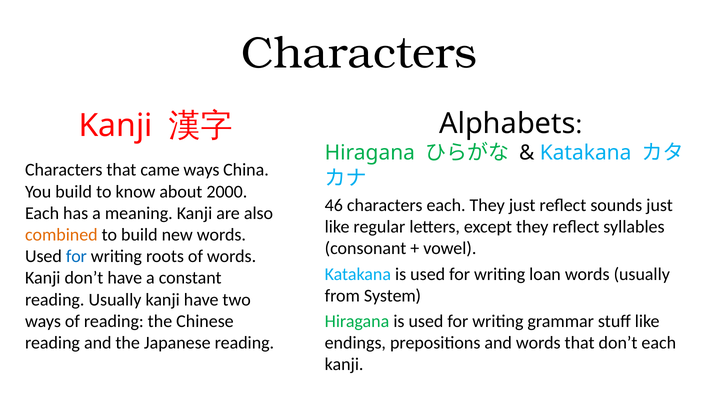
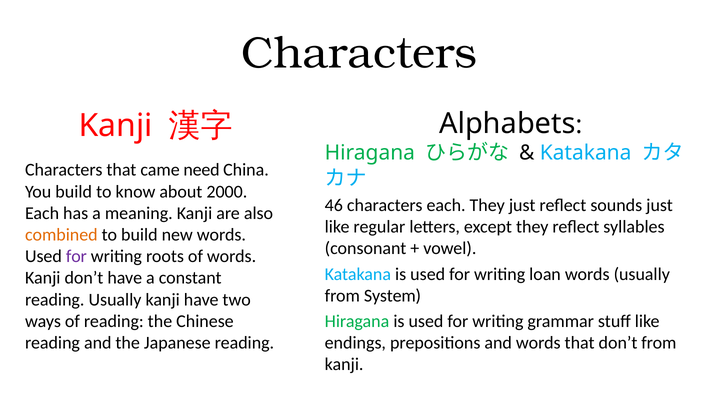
came ways: ways -> need (201, 170)
for colour: blue -> purple (76, 256)
don’t each: each -> from (659, 342)
